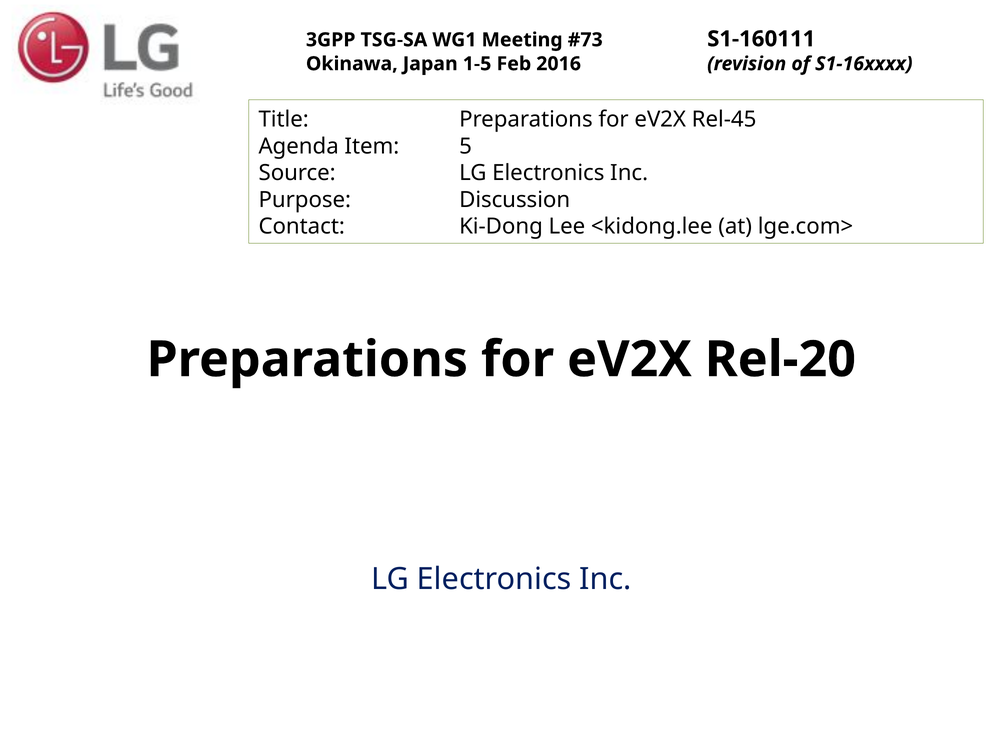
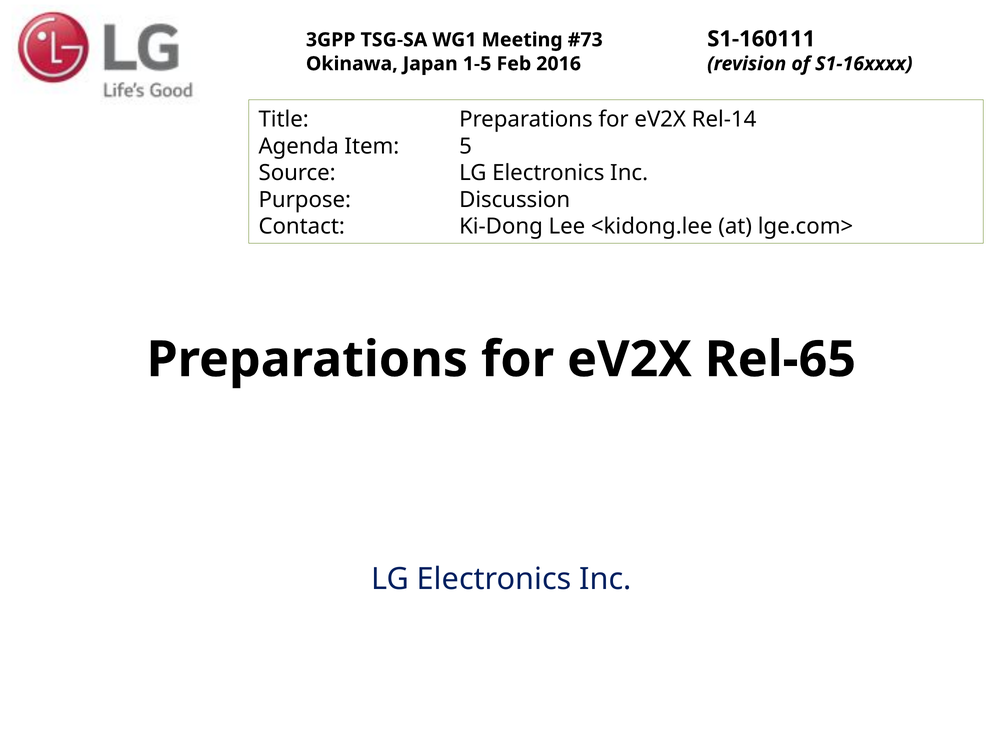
Rel-45: Rel-45 -> Rel-14 (724, 120)
Rel-20: Rel-20 -> Rel-65 (780, 360)
